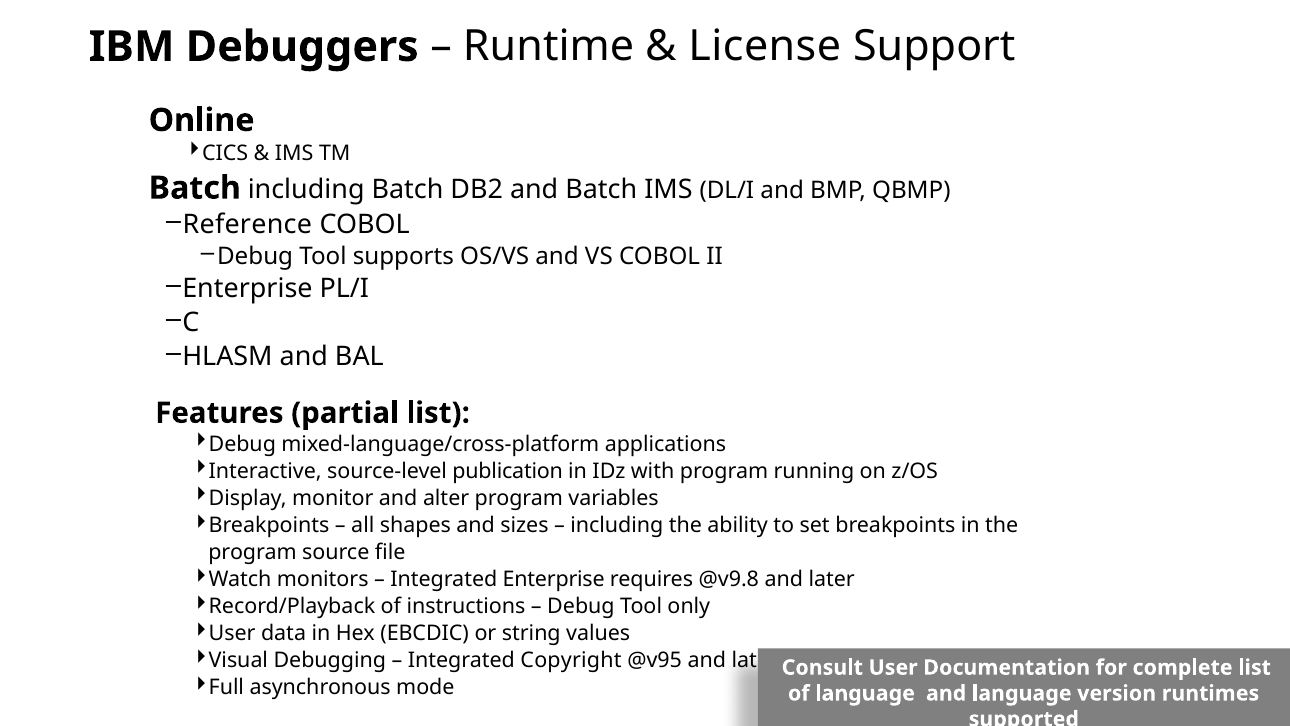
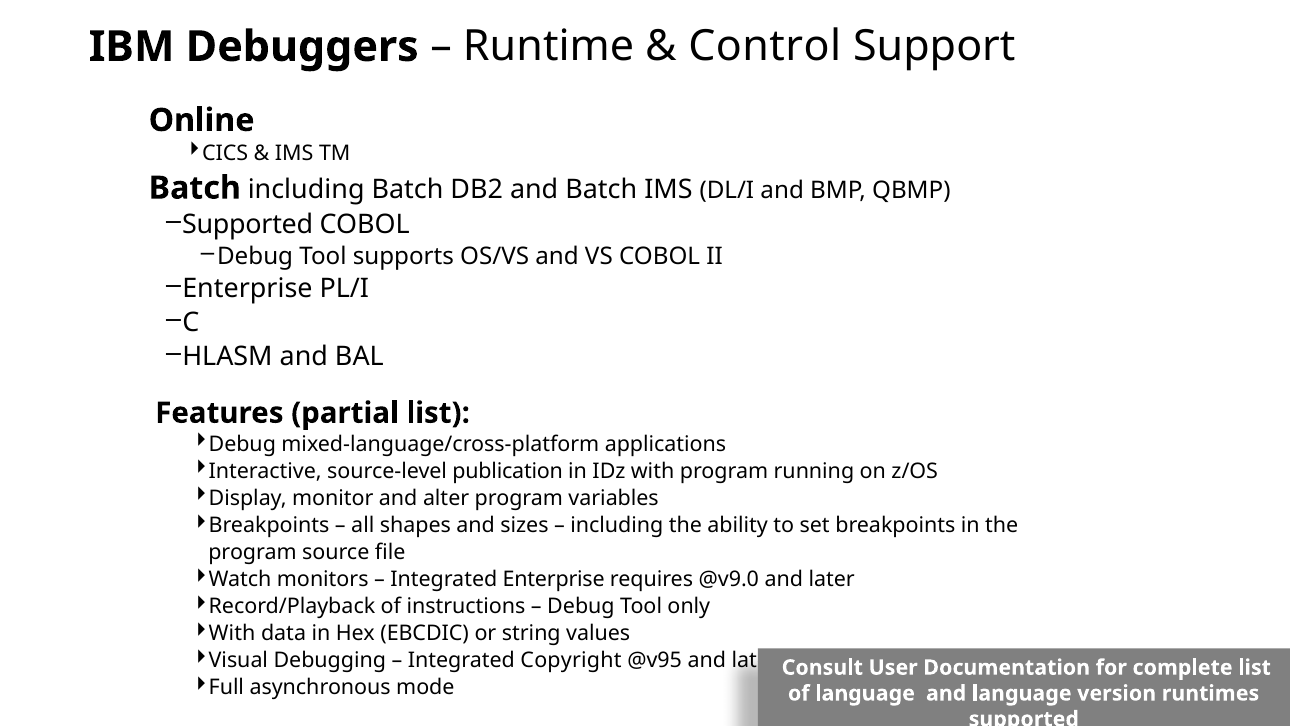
License: License -> Control (765, 47)
Reference: Reference -> Supported (248, 225)
@v9.8: @v9.8 -> @v9.0 (729, 579)
User: User -> With (232, 633)
